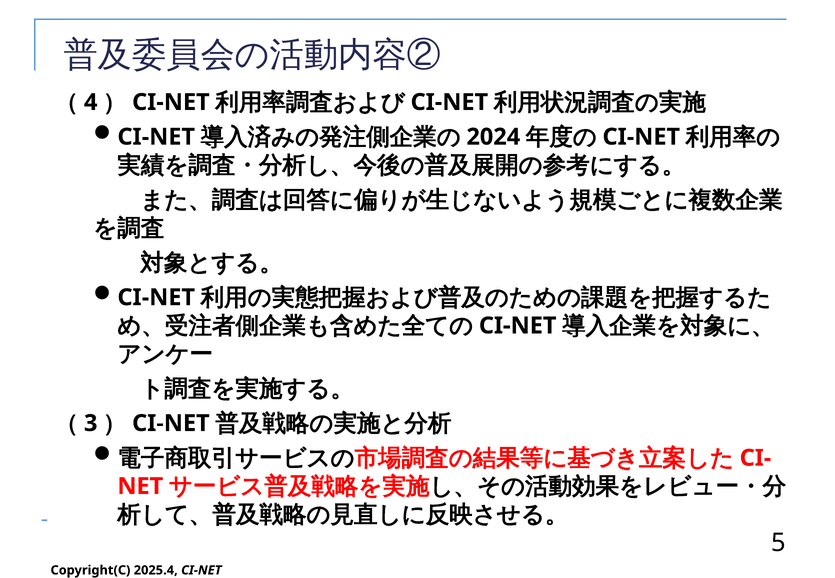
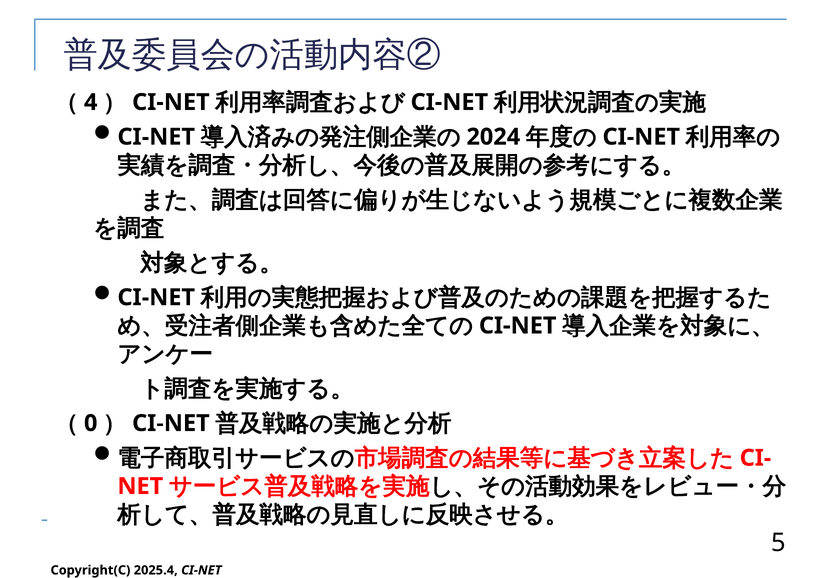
3: 3 -> 0 (91, 423)
